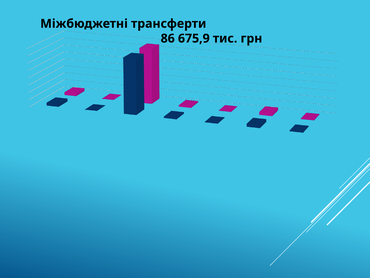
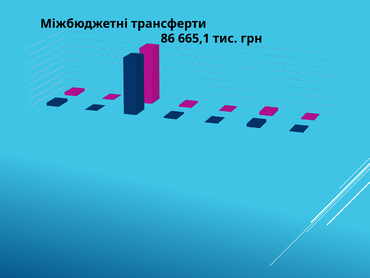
675,9: 675,9 -> 665,1 (194, 38)
